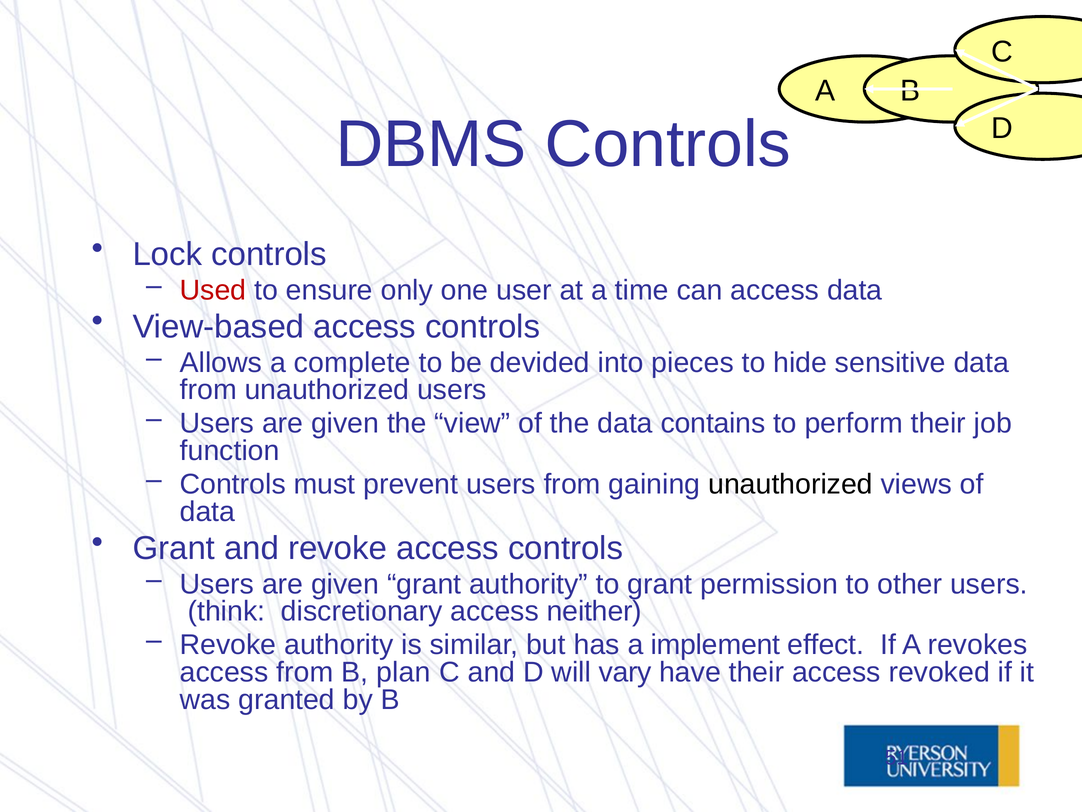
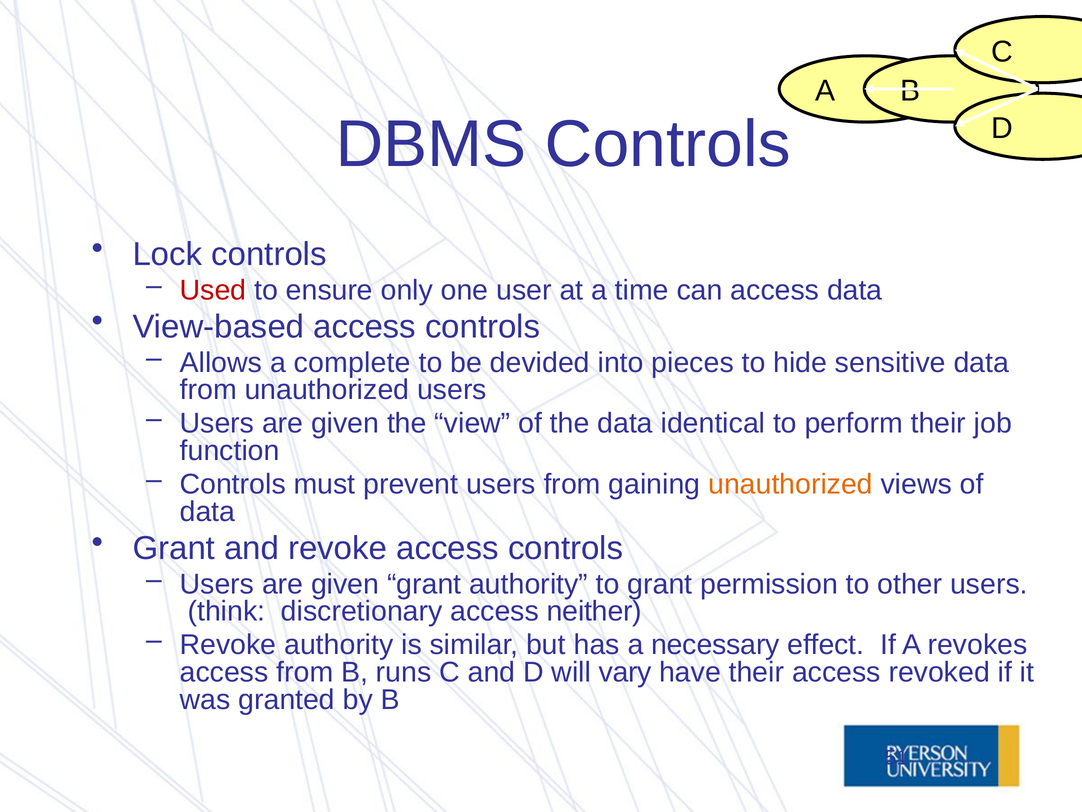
contains: contains -> identical (713, 423)
unauthorized colour: black -> orange (791, 484)
implement: implement -> necessary (715, 645)
plan: plan -> runs (404, 672)
